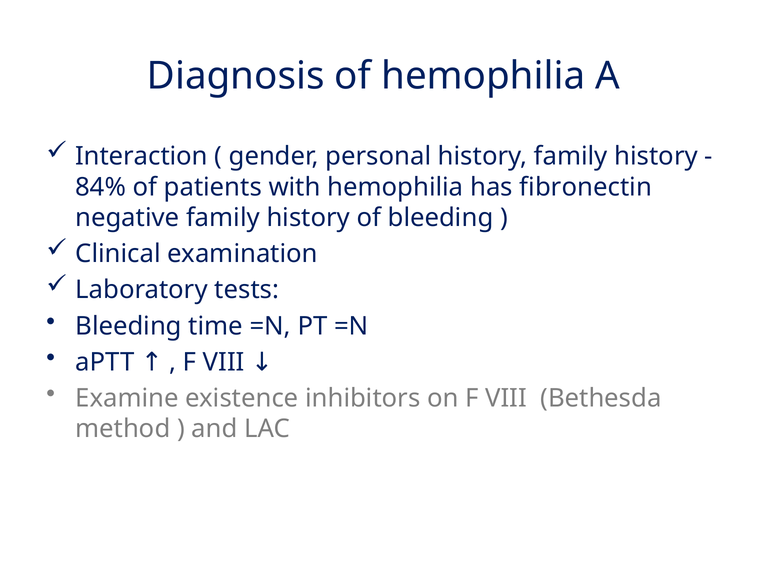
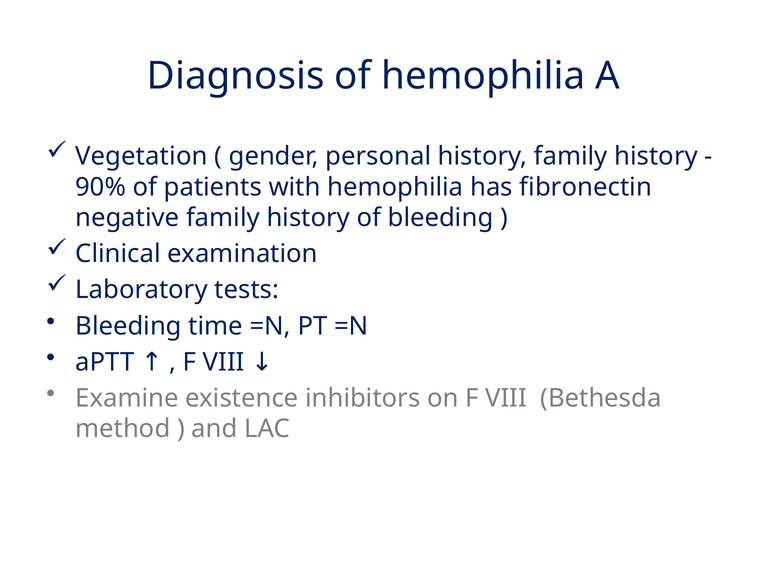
Interaction: Interaction -> Vegetation (141, 156)
84%: 84% -> 90% (101, 187)
